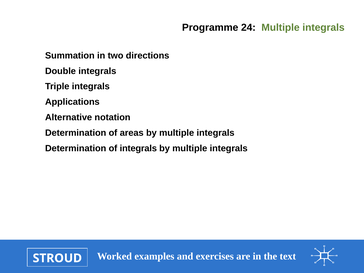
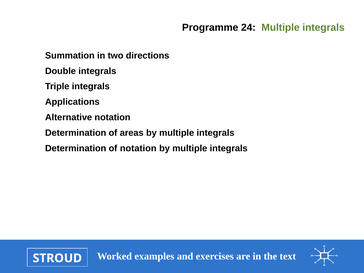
of integrals: integrals -> notation (138, 148)
